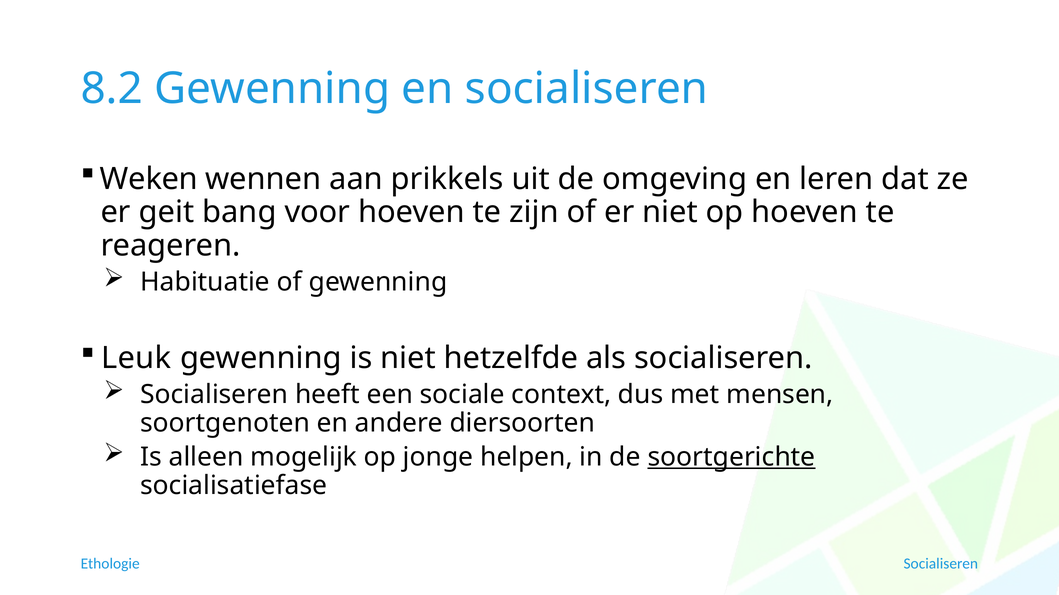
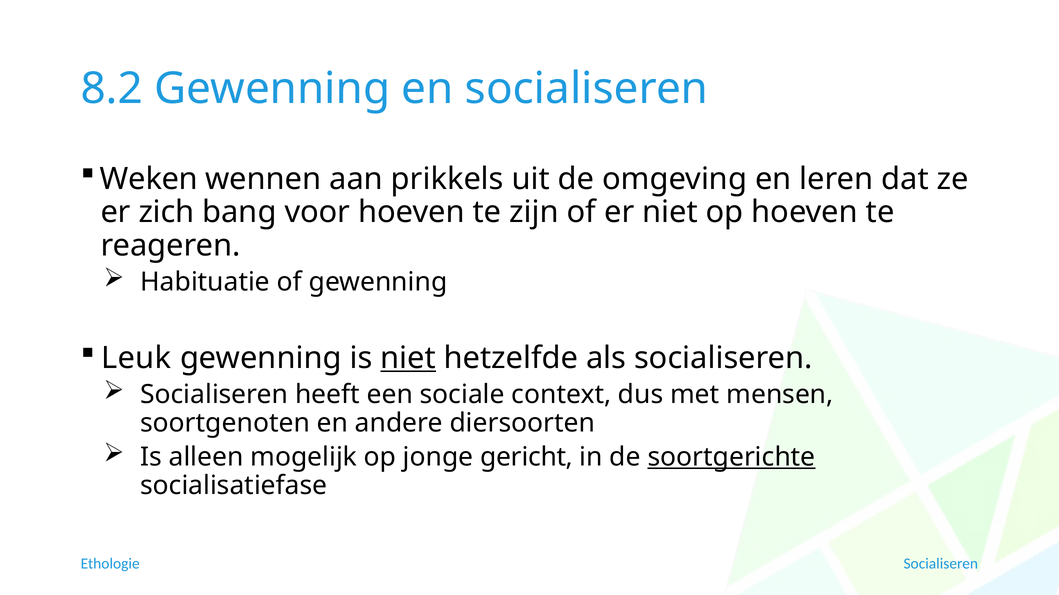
geit: geit -> zich (167, 212)
niet underline: none -> present (408, 358)
helpen: helpen -> gericht (527, 458)
